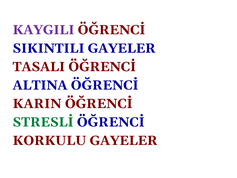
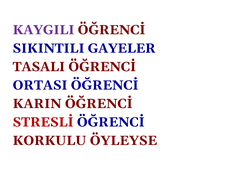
ALTINA: ALTINA -> ORTASI (40, 85)
STRESLİ colour: green -> red (43, 122)
KORKULU GAYELER: GAYELER -> ÖYLEYSE (123, 140)
